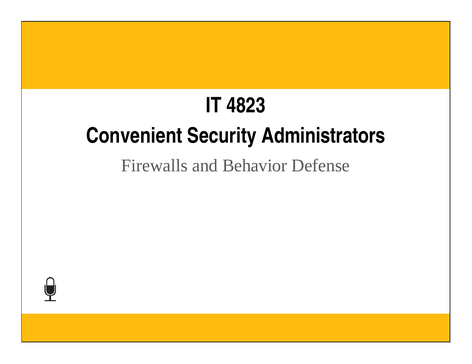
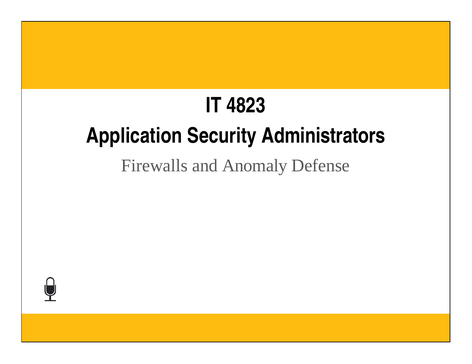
Convenient: Convenient -> Application (134, 136)
Behavior: Behavior -> Anomaly (255, 166)
